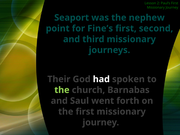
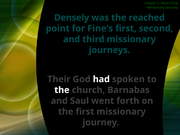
Seaport: Seaport -> Densely (72, 18)
nephew: nephew -> reached (147, 18)
the colour: light green -> white (62, 90)
